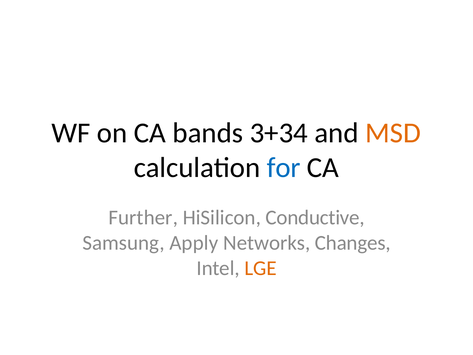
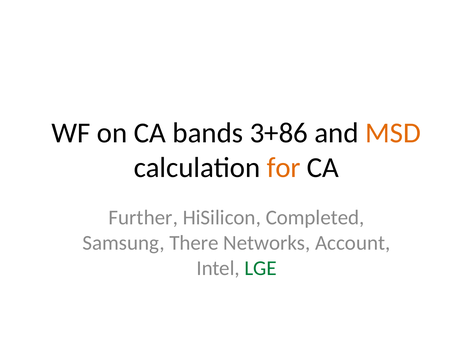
3+34: 3+34 -> 3+86 (279, 133)
for colour: blue -> orange (284, 168)
Conductive: Conductive -> Completed (315, 217)
Apply: Apply -> There (194, 243)
Changes: Changes -> Account (353, 243)
LGE colour: orange -> green (261, 268)
